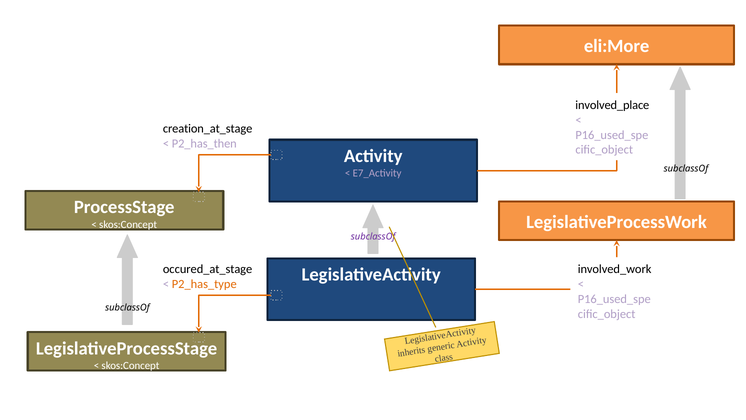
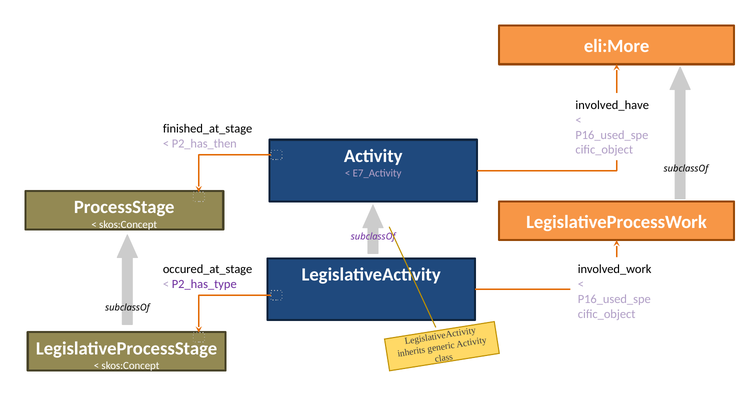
involved_place: involved_place -> involved_have (612, 105)
creation_at_stage: creation_at_stage -> finished_at_stage (208, 129)
P2_has_type colour: orange -> purple (204, 284)
